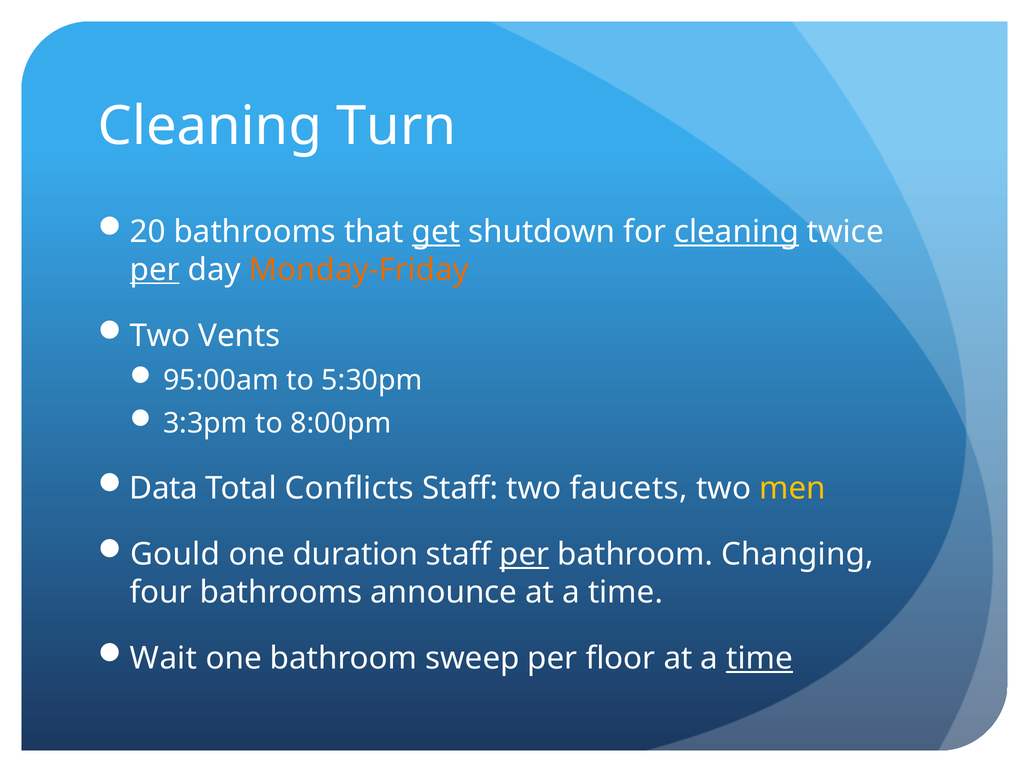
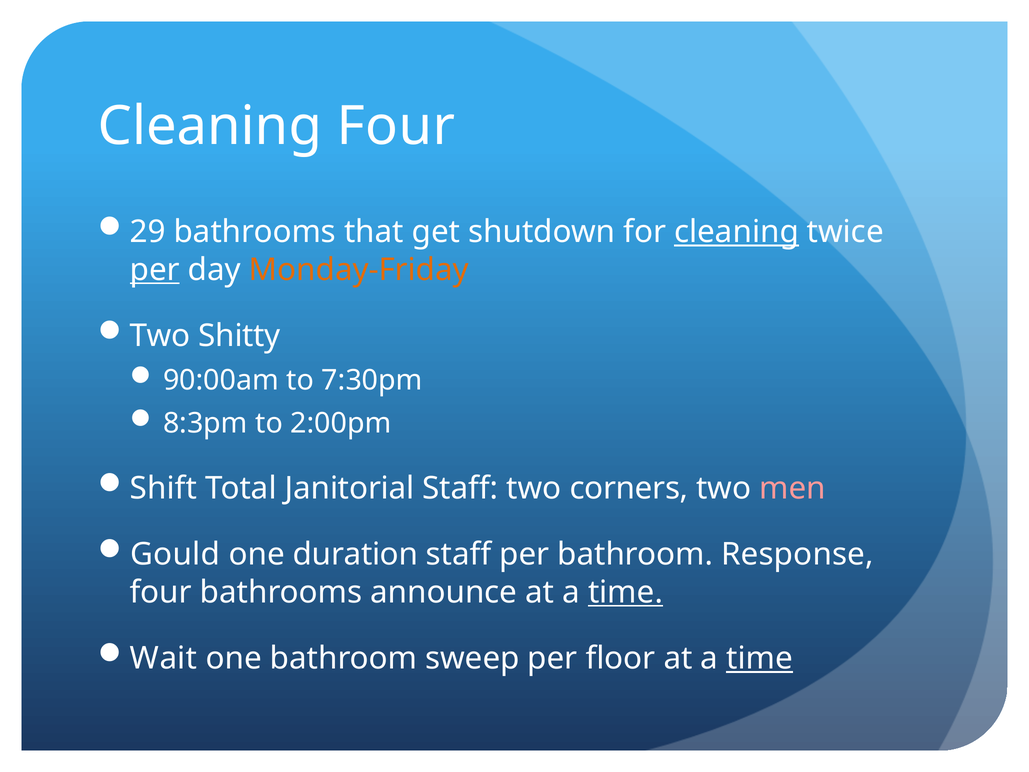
Cleaning Turn: Turn -> Four (396, 126)
20: 20 -> 29 (148, 232)
get underline: present -> none (436, 232)
Vents: Vents -> Shitty (239, 336)
95:00am: 95:00am -> 90:00am (221, 380)
5:30pm: 5:30pm -> 7:30pm (372, 380)
3:3pm: 3:3pm -> 8:3pm (205, 423)
8:00pm: 8:00pm -> 2:00pm (341, 423)
Data: Data -> Shift (163, 488)
Conflicts: Conflicts -> Janitorial (350, 488)
faucets: faucets -> corners (629, 488)
men colour: yellow -> pink (792, 488)
per underline: present -> none (524, 554)
Changing: Changing -> Response (797, 554)
time underline: none -> present (626, 592)
